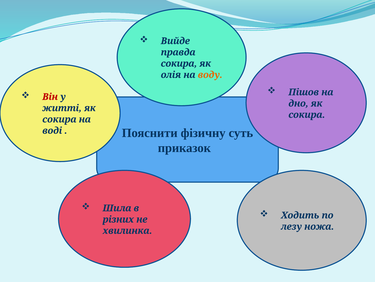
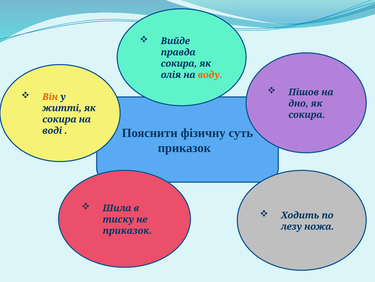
Він colour: red -> orange (50, 97)
різних: різних -> тиску (118, 219)
хвилинка: хвилинка -> приказок (127, 230)
